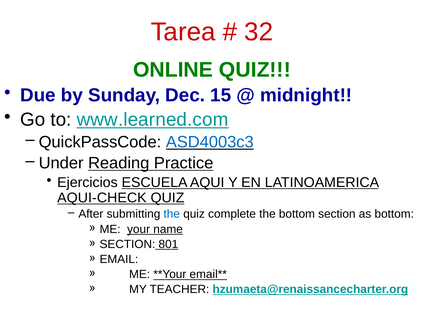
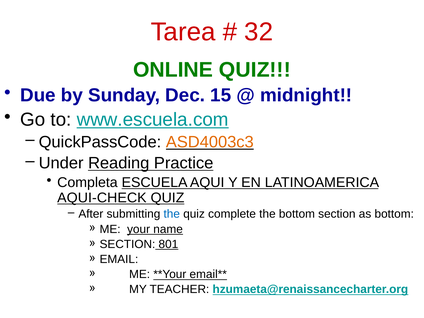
www.learned.com: www.learned.com -> www.escuela.com (153, 120)
ASD4003c3 colour: blue -> orange (210, 142)
Ejercicios: Ejercicios -> Completa (87, 182)
